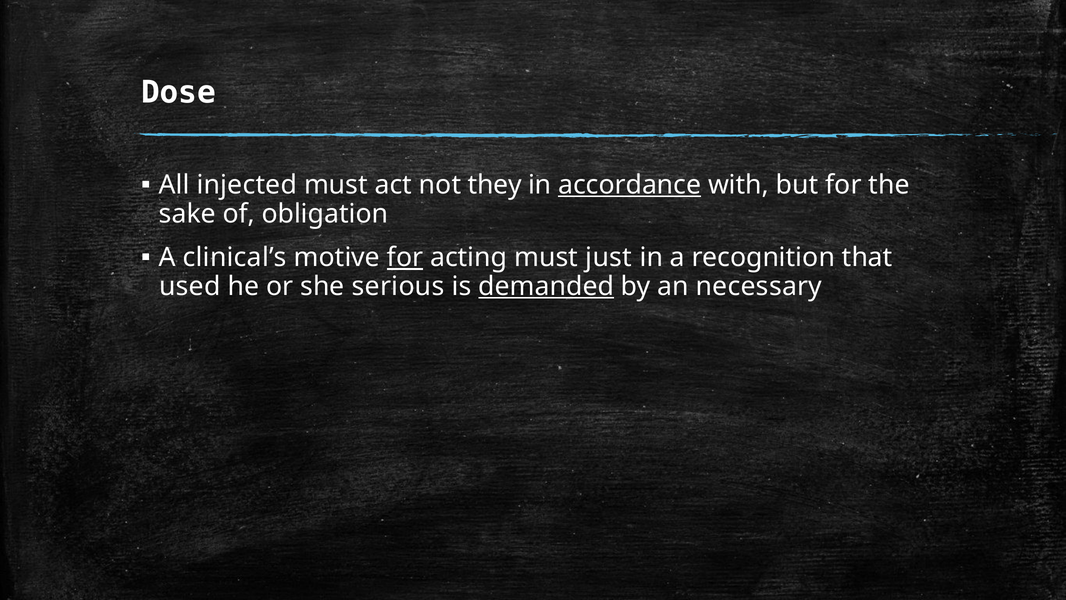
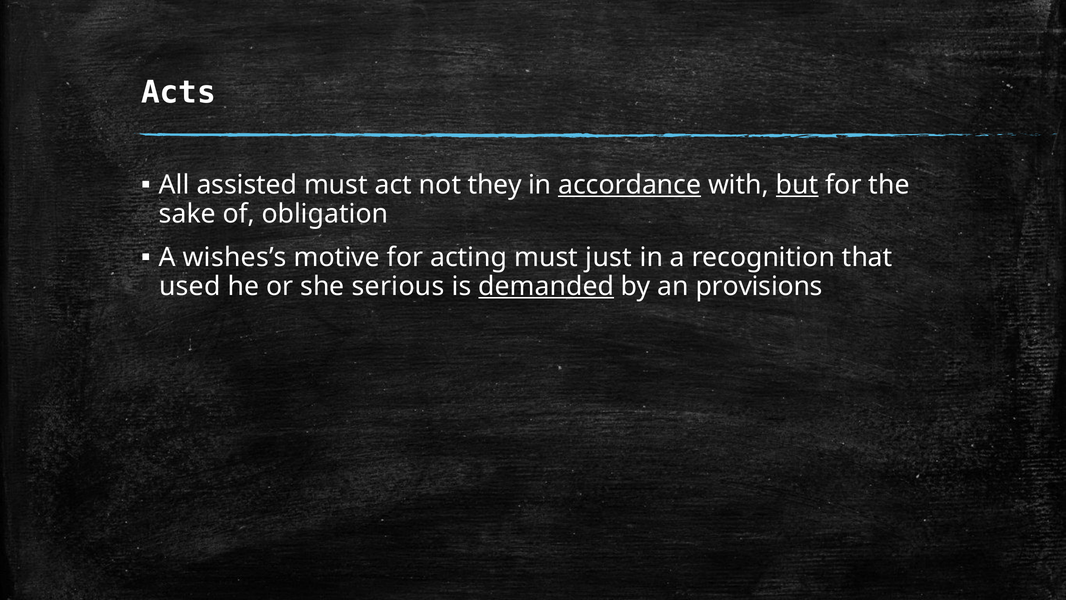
Dose: Dose -> Acts (178, 92)
injected: injected -> assisted (247, 185)
but underline: none -> present (797, 185)
clinical’s: clinical’s -> wishes’s (235, 257)
for underline: present -> none (405, 257)
necessary: necessary -> provisions (759, 286)
